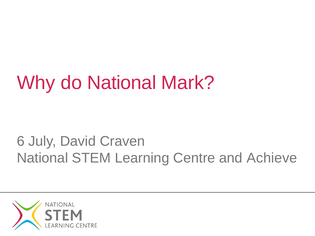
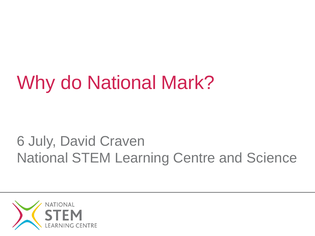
Achieve: Achieve -> Science (272, 158)
